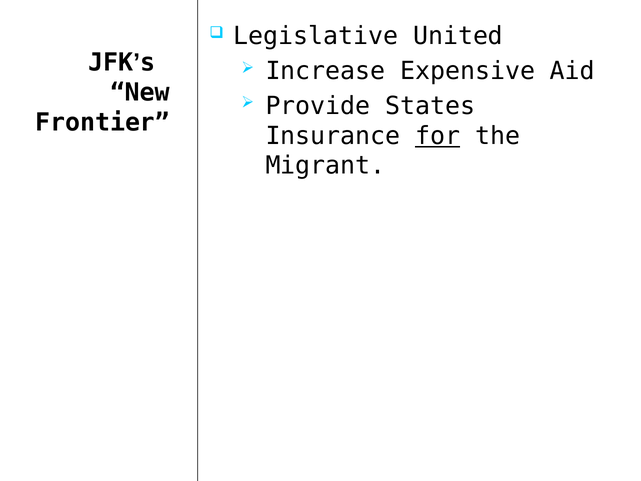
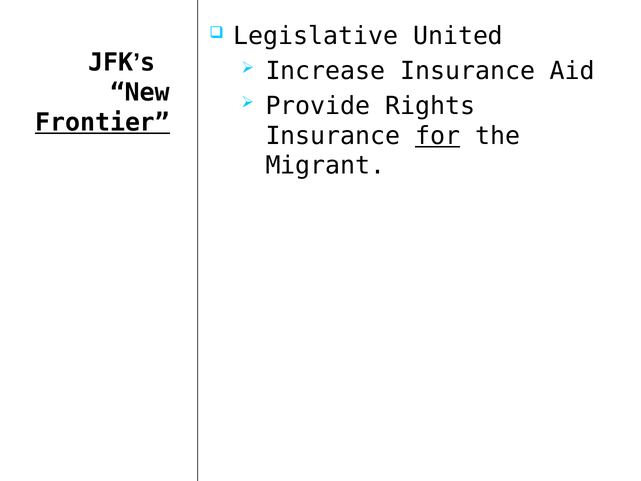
Increase Expensive: Expensive -> Insurance (468, 71)
States: States -> Rights (430, 106)
Frontier underline: none -> present (103, 122)
